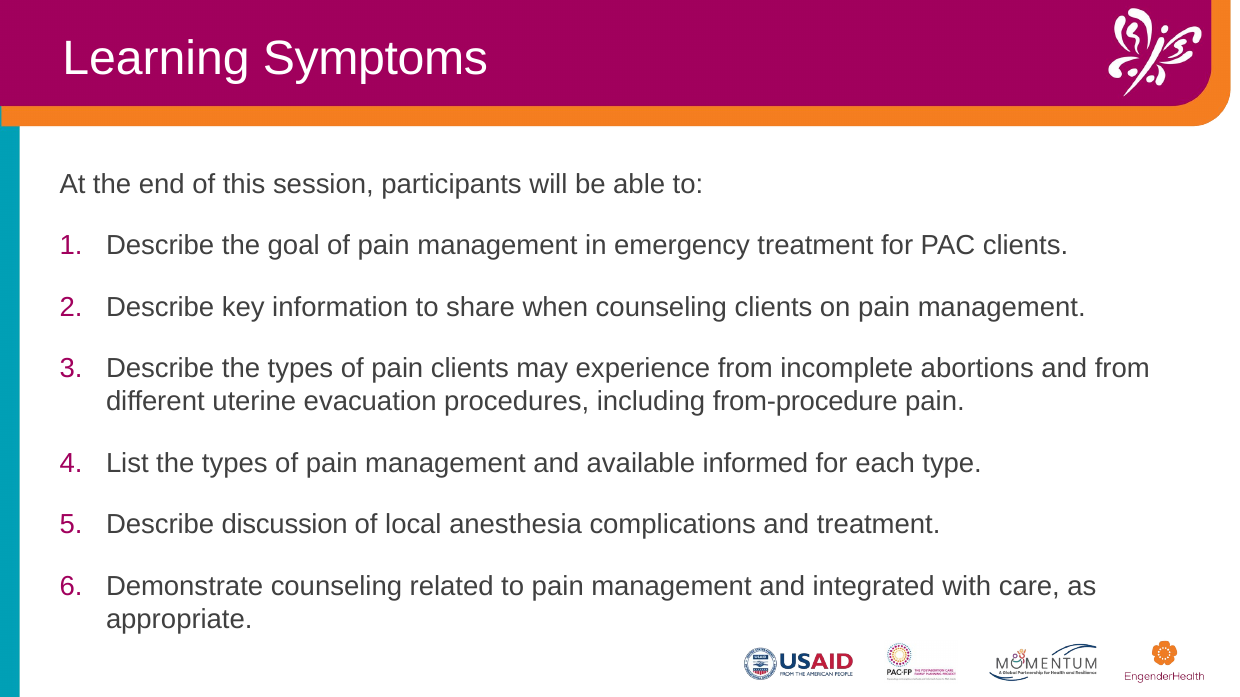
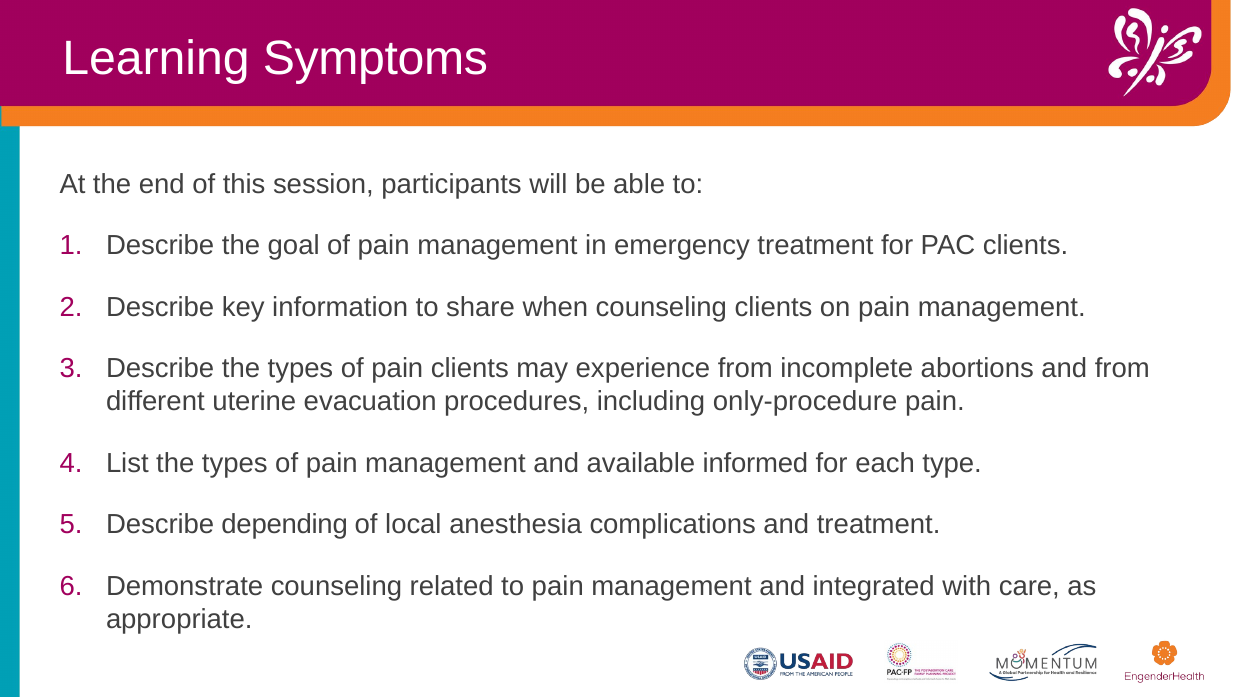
from-procedure: from-procedure -> only-procedure (805, 402)
discussion: discussion -> depending (285, 525)
